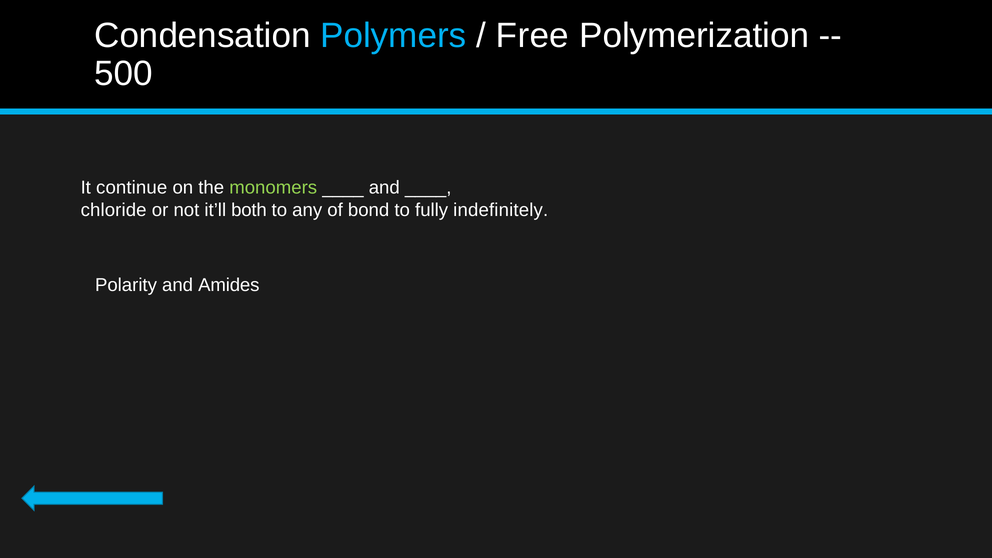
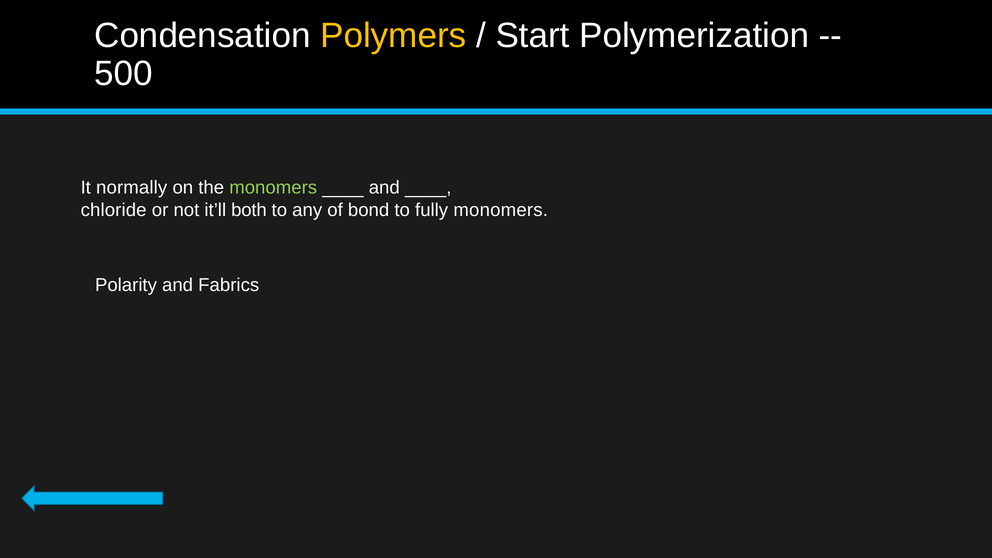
Polymers colour: light blue -> yellow (393, 36)
Free: Free -> Start (533, 36)
continue: continue -> normally (132, 188)
fully indefinitely: indefinitely -> monomers (501, 210)
Amides: Amides -> Fabrics (229, 285)
